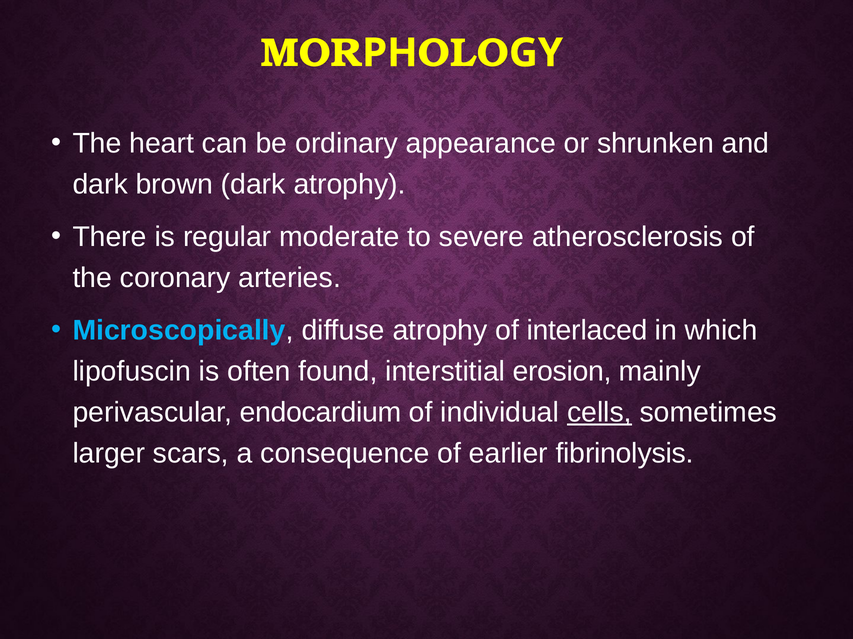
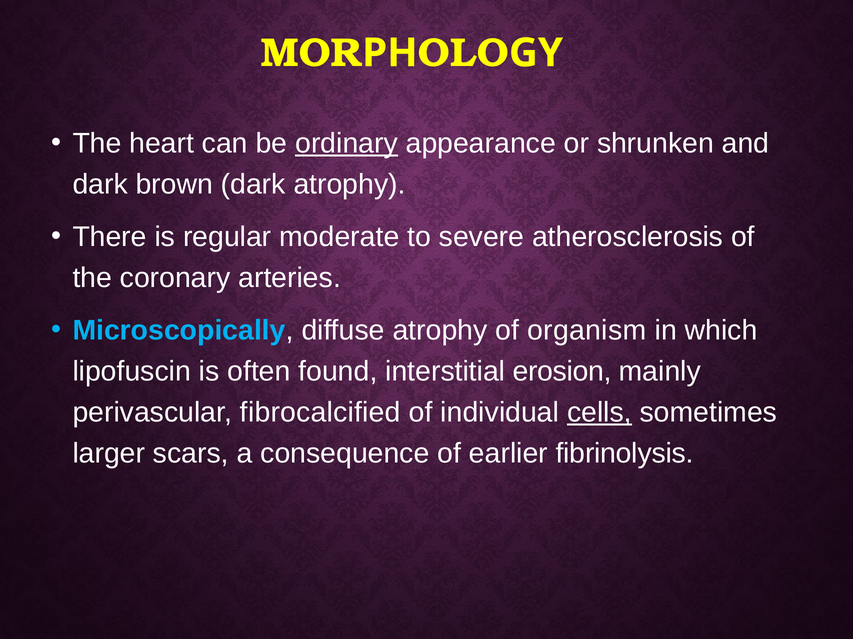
ordinary underline: none -> present (347, 143)
interlaced: interlaced -> organism (587, 331)
endocardium: endocardium -> fibrocalcified (320, 413)
